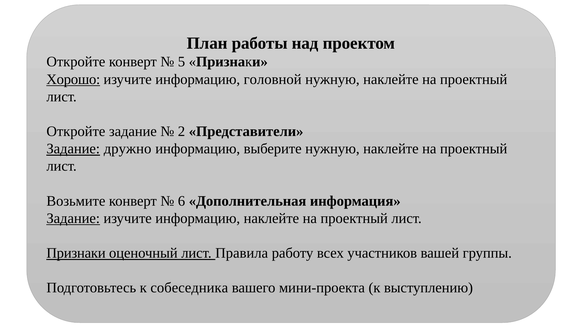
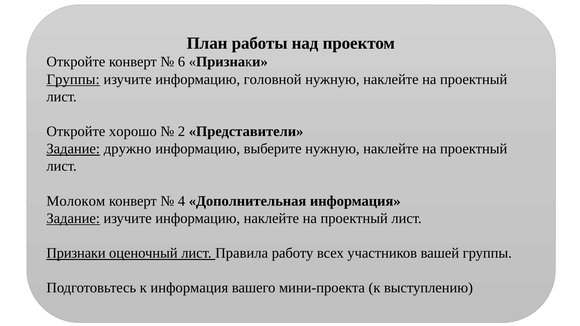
5: 5 -> 6 (182, 62)
Хорошо: Хорошо -> Группы (73, 79)
Откройте задание: задание -> хорошо (133, 132)
Возьмите: Возьмите -> Молоком (76, 201)
6: 6 -> 4 (182, 201)
к собеседника: собеседника -> информация (189, 288)
